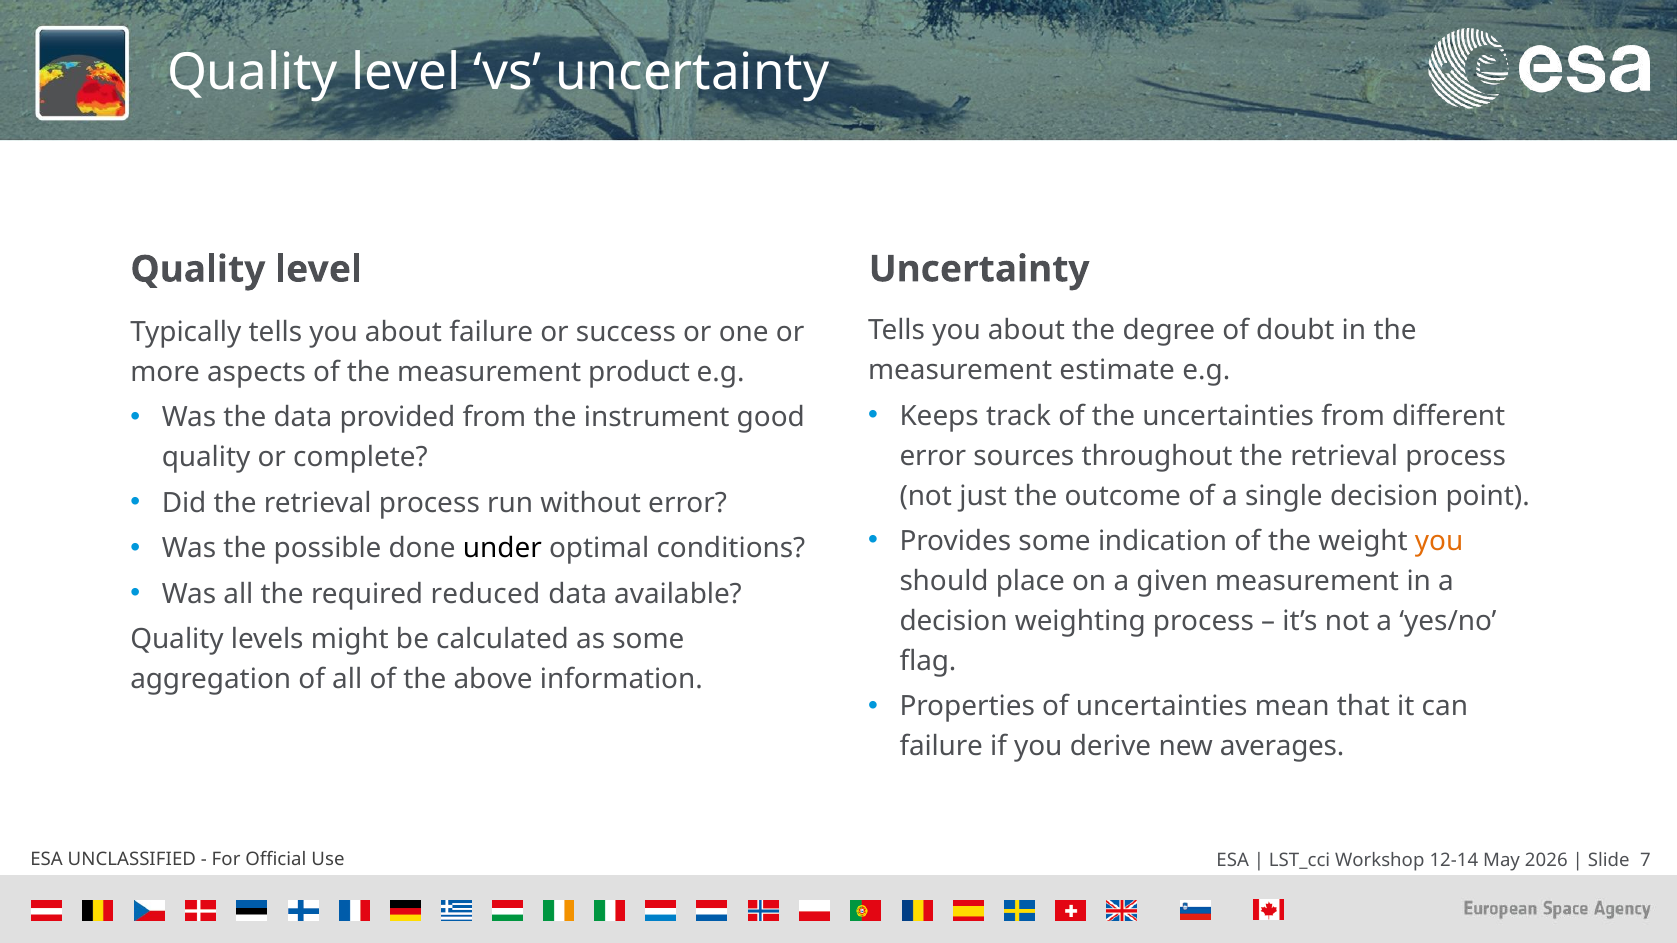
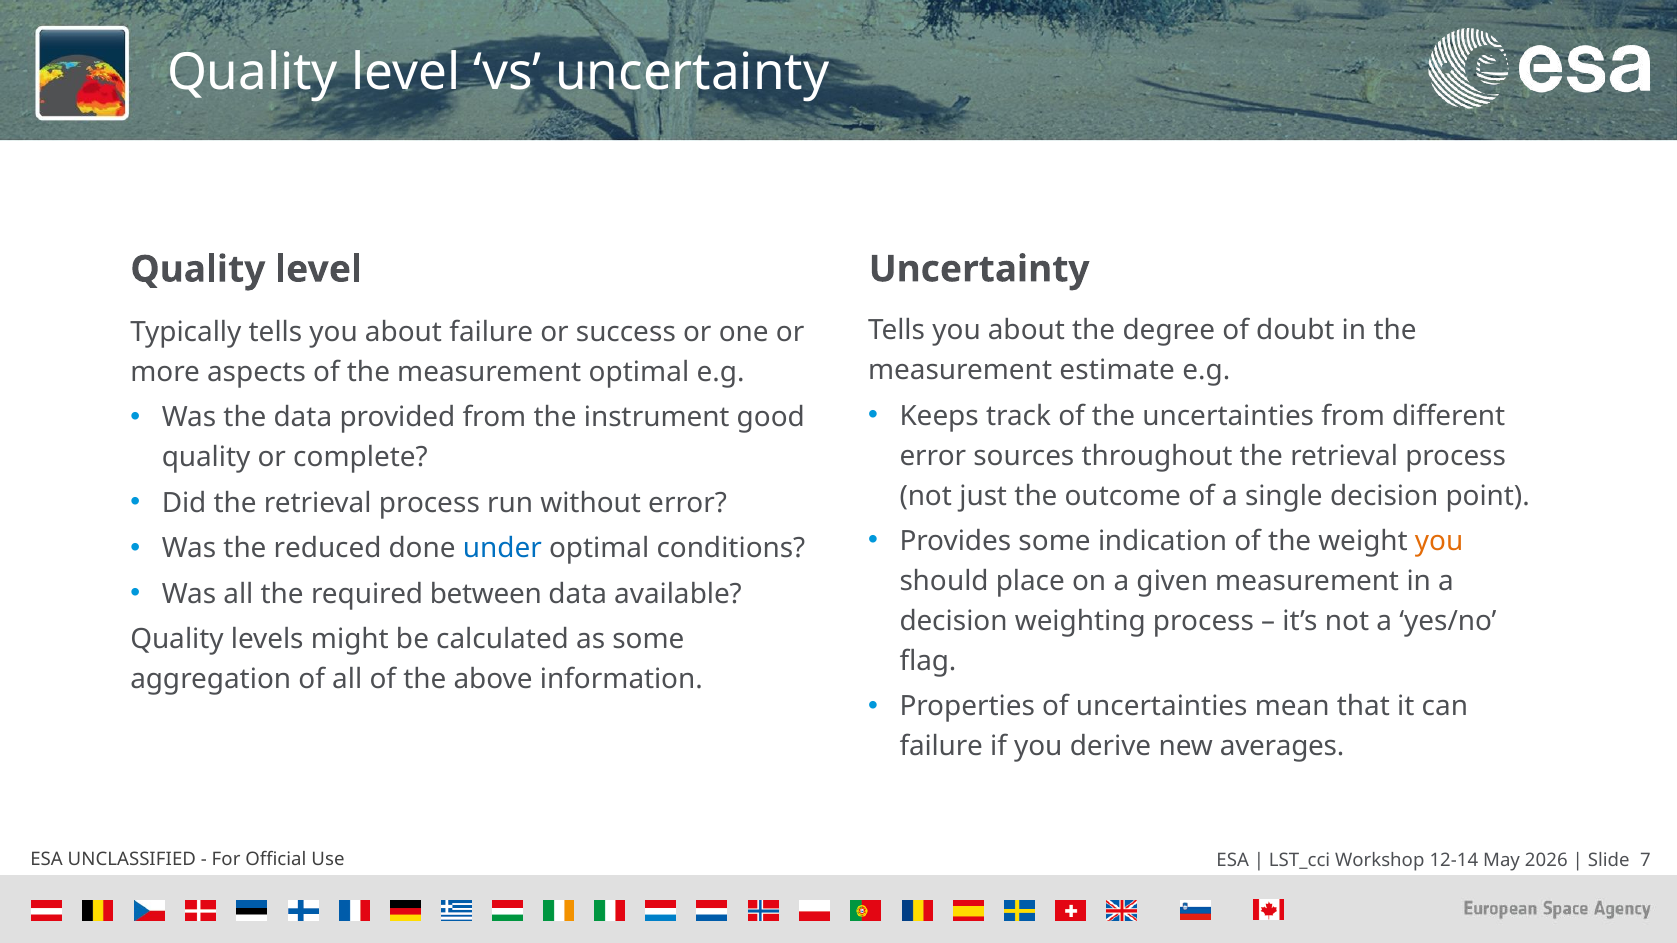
measurement product: product -> optimal (639, 372)
possible: possible -> reduced (328, 549)
under colour: black -> blue (502, 549)
reduced: reduced -> between (486, 594)
